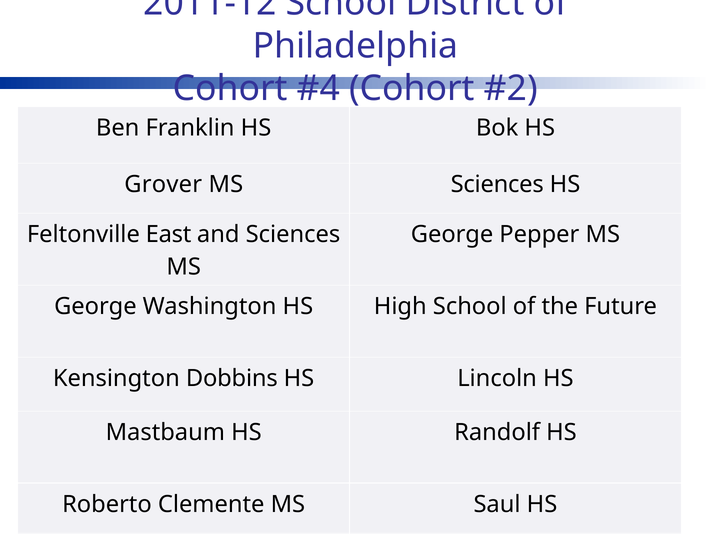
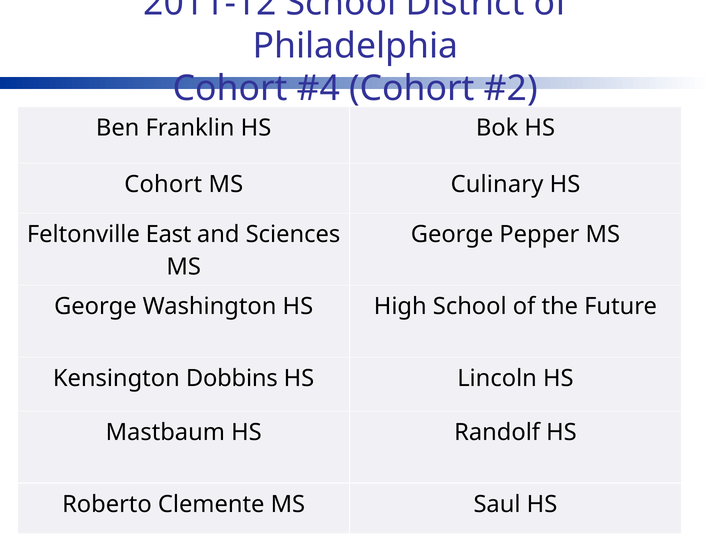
Grover: Grover -> Cohort (163, 184)
MS Sciences: Sciences -> Culinary (497, 184)
